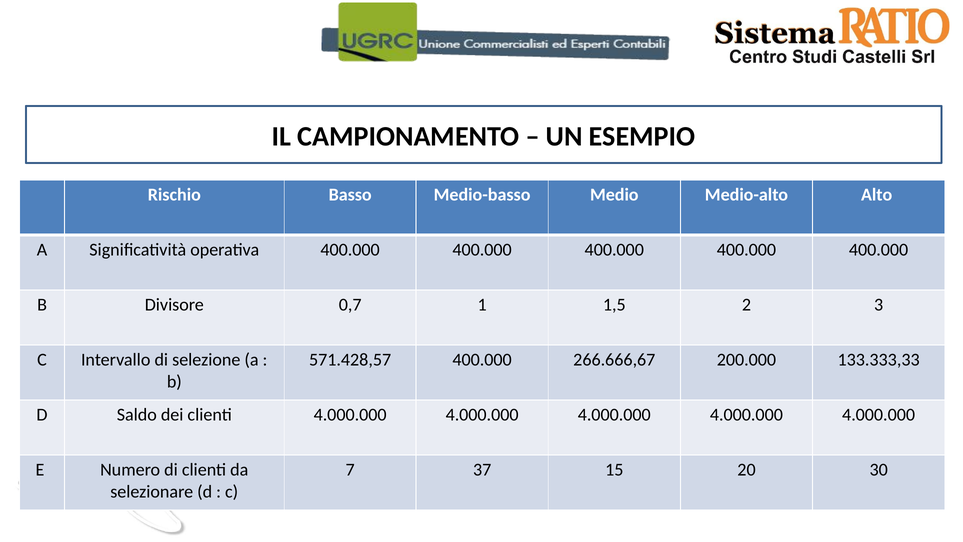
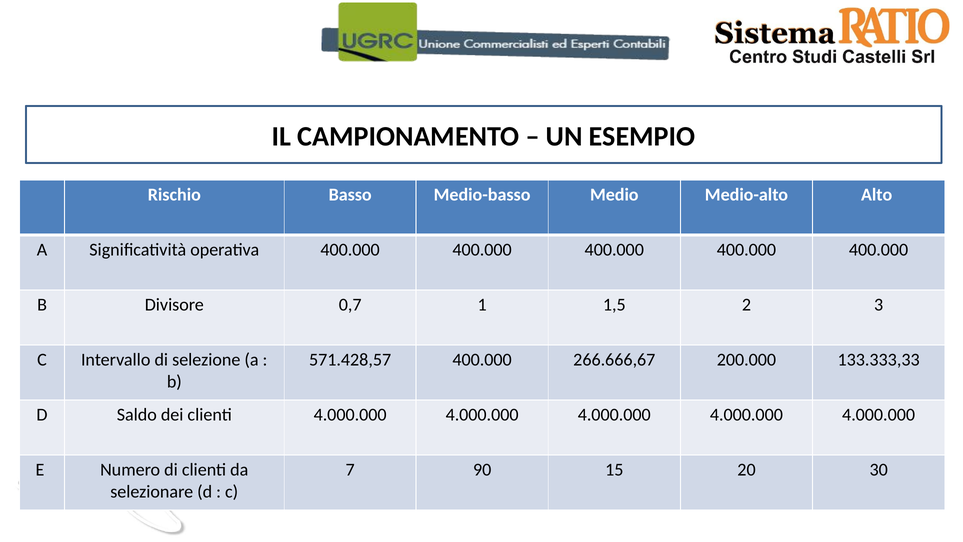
37: 37 -> 90 (482, 470)
